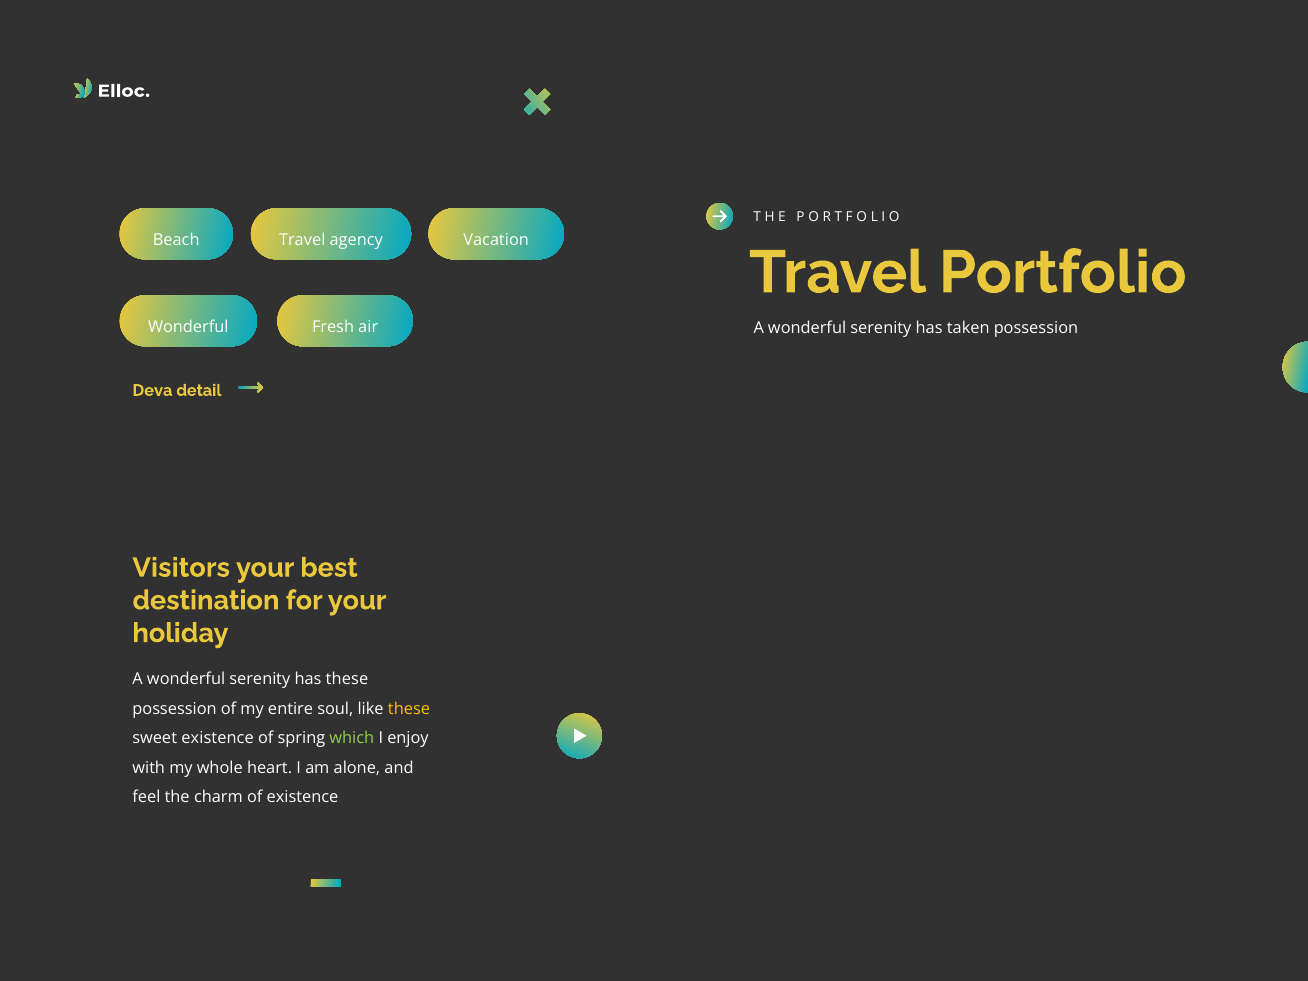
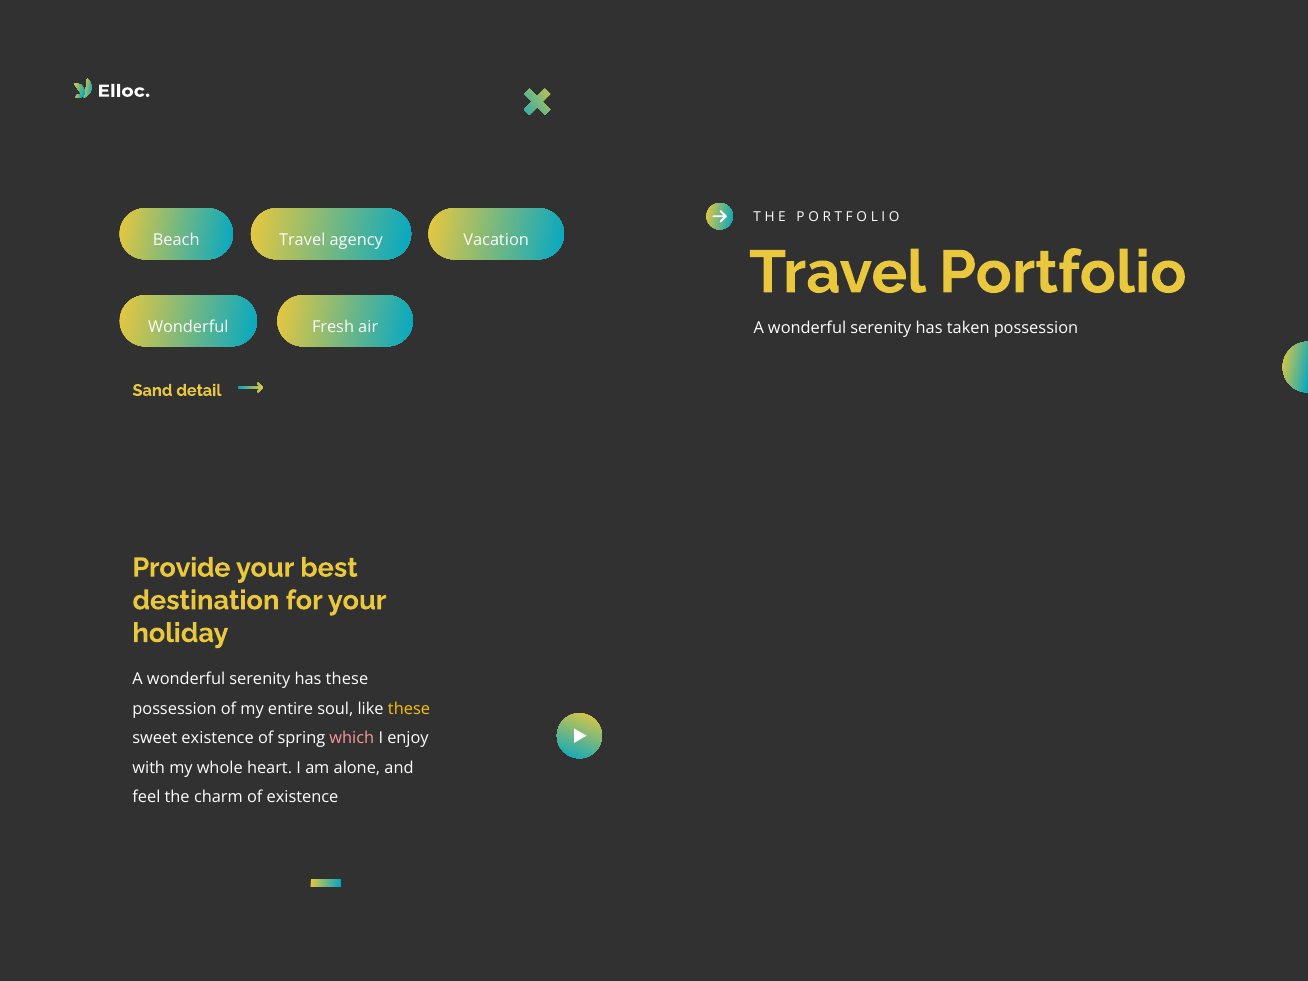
Deva: Deva -> Sand (152, 390)
Visitors: Visitors -> Provide (181, 568)
which colour: light green -> pink (352, 738)
